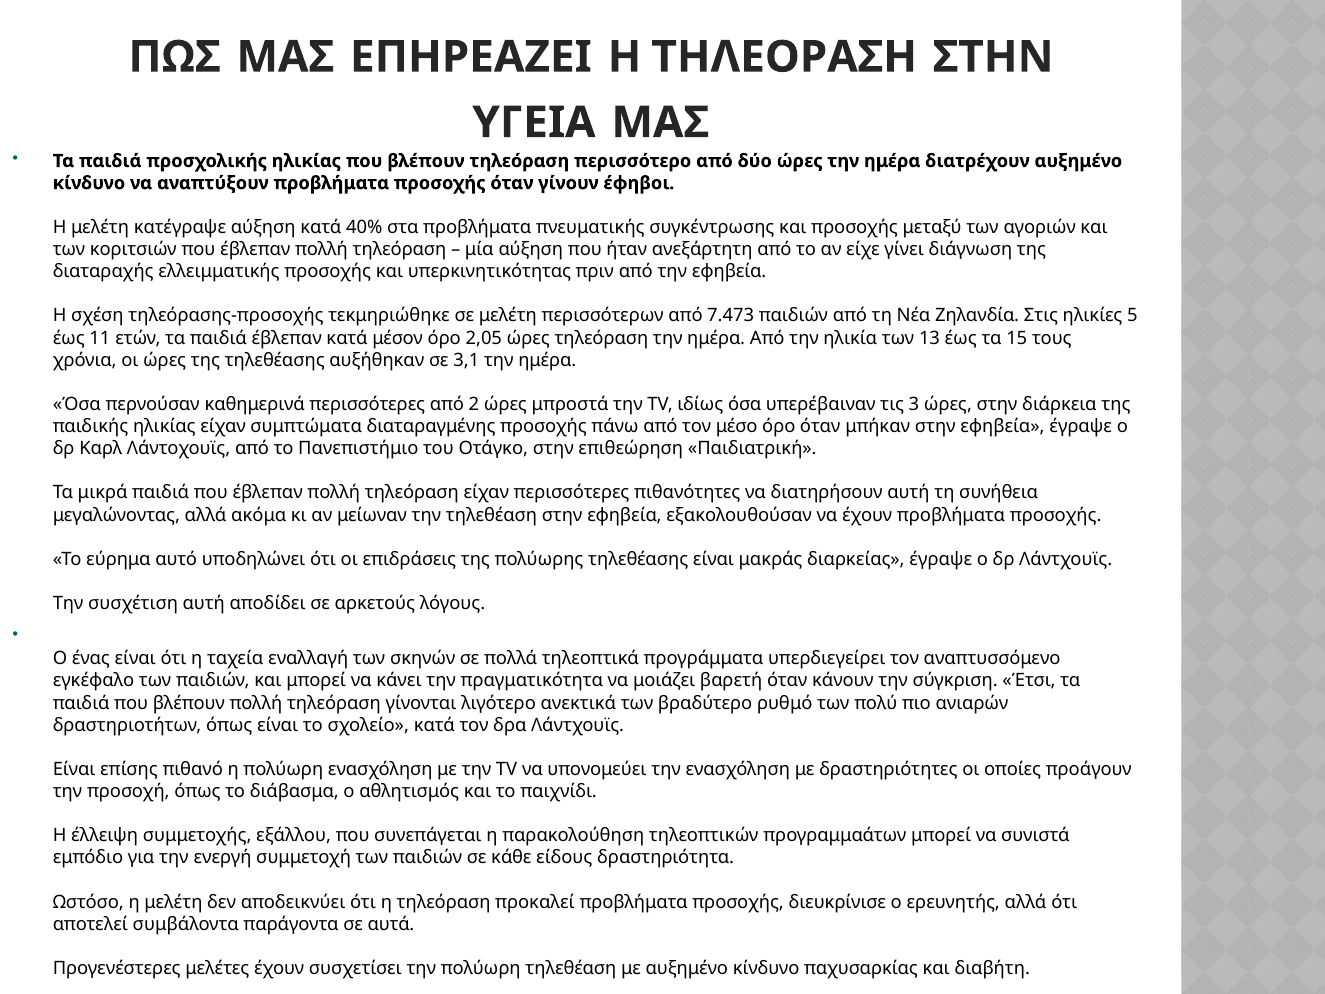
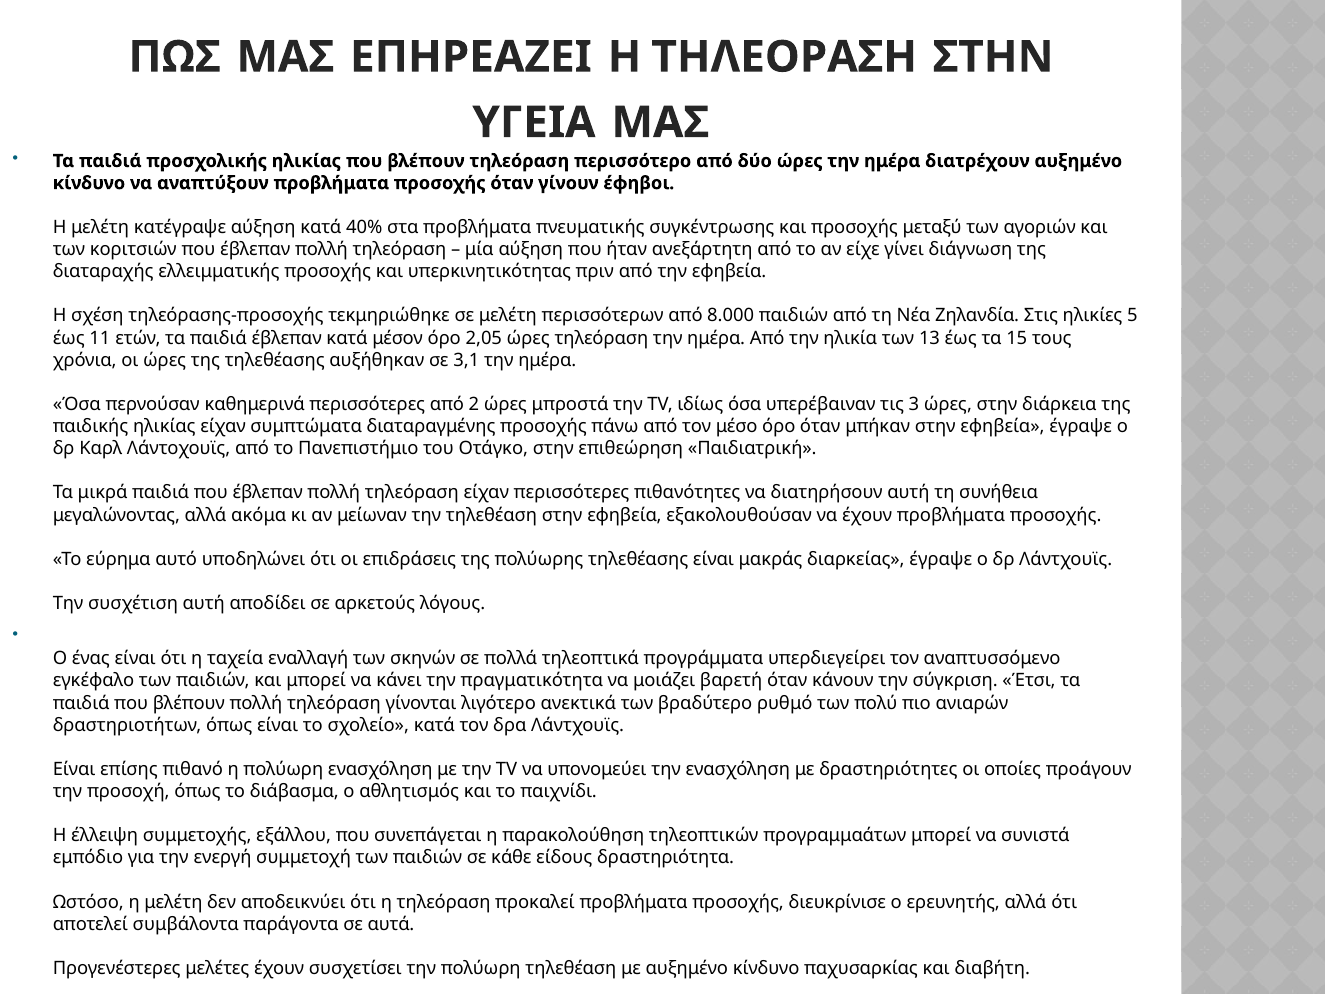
7.473: 7.473 -> 8.000 (731, 316)
